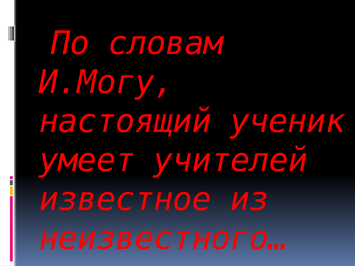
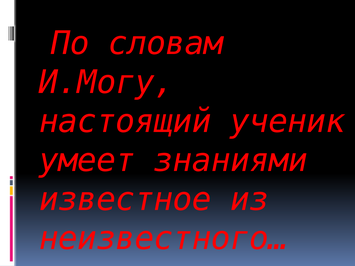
учителей: учителей -> знаниями (230, 161)
